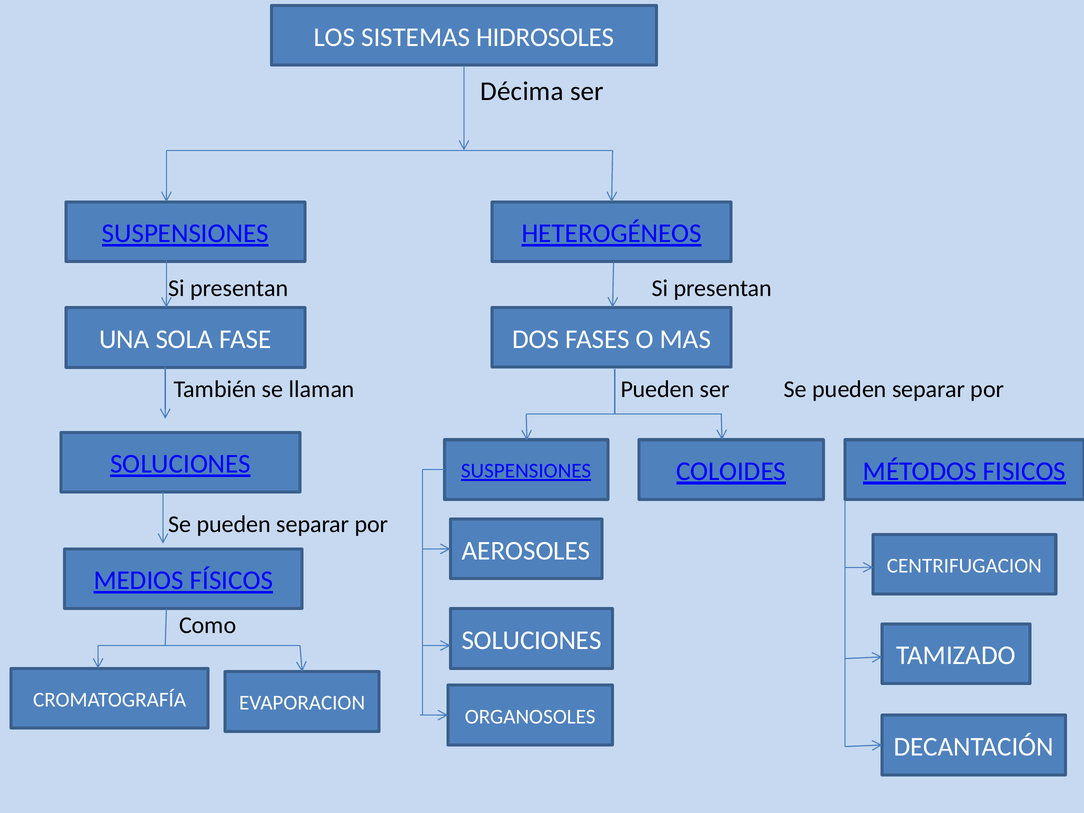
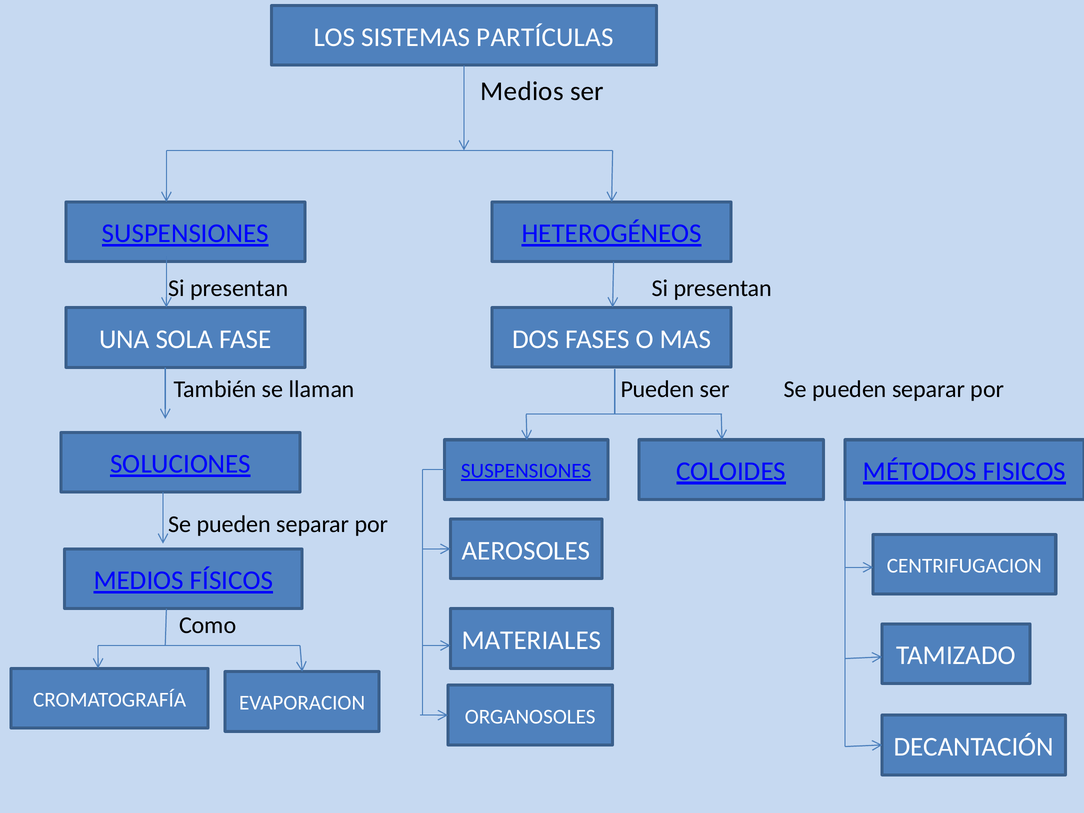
HIDROSOLES: HIDROSOLES -> PARTÍCULAS (545, 37)
Décima: Décima -> Medios (522, 91)
SOLUCIONES: SOLUCIONES -> MATERIALES (531, 640)
